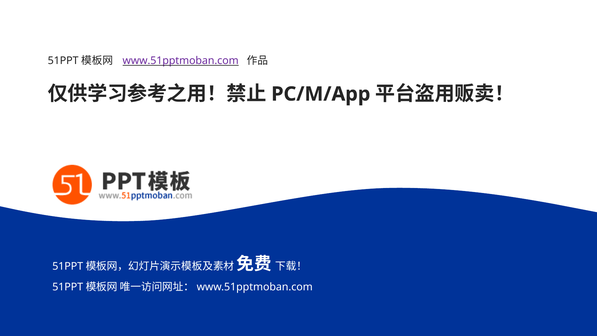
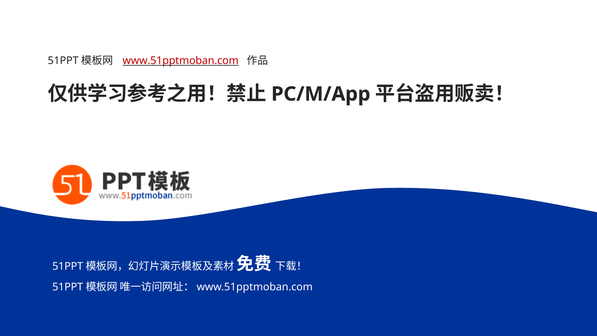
www.51pptmoban.com colour: purple -> red (181, 61)
